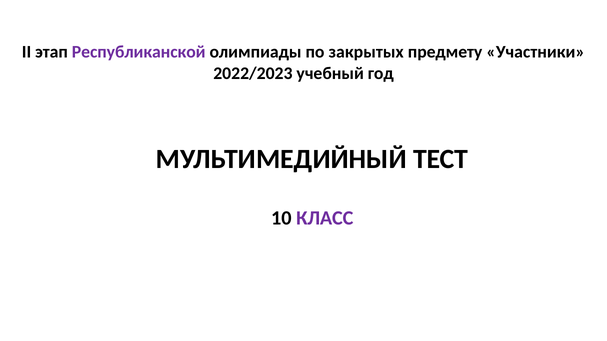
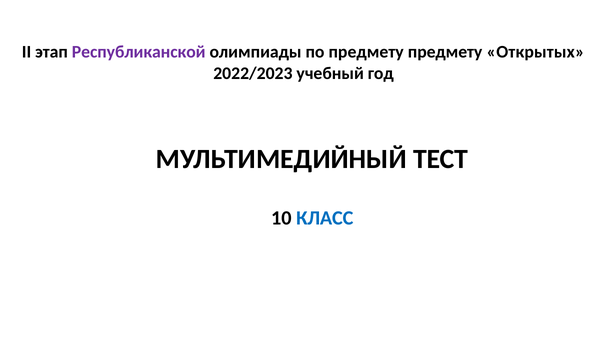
по закрытых: закрытых -> предмету (366, 52)
Участники: Участники -> Открытых (536, 52)
КЛАСС colour: purple -> blue (325, 219)
